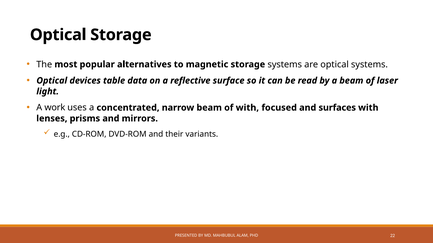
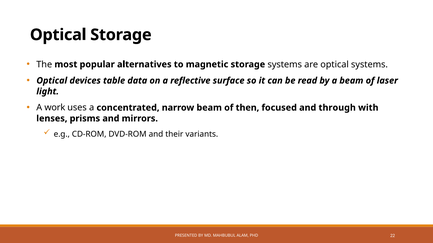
of with: with -> then (247, 108)
surfaces: surfaces -> through (337, 108)
